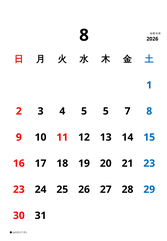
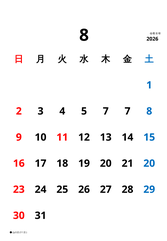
5 5: 5 -> 7 (106, 111)
21 23: 23 -> 20 (149, 164)
